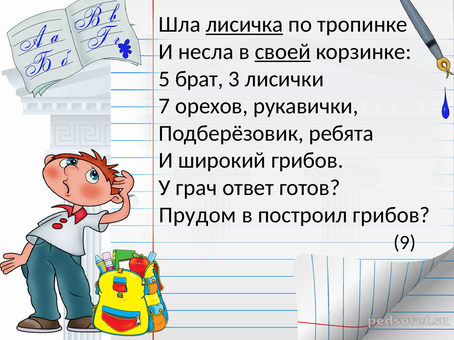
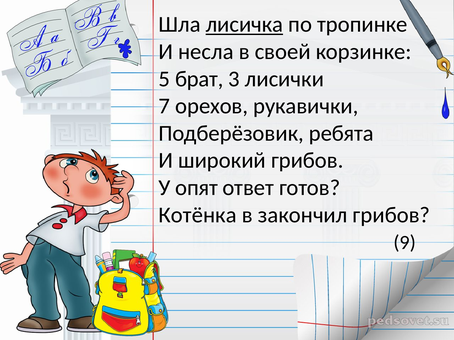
своей underline: present -> none (283, 52)
грач: грач -> опят (197, 188)
Прудом: Прудом -> Котёнка (198, 215)
построил: построил -> закончил (303, 215)
